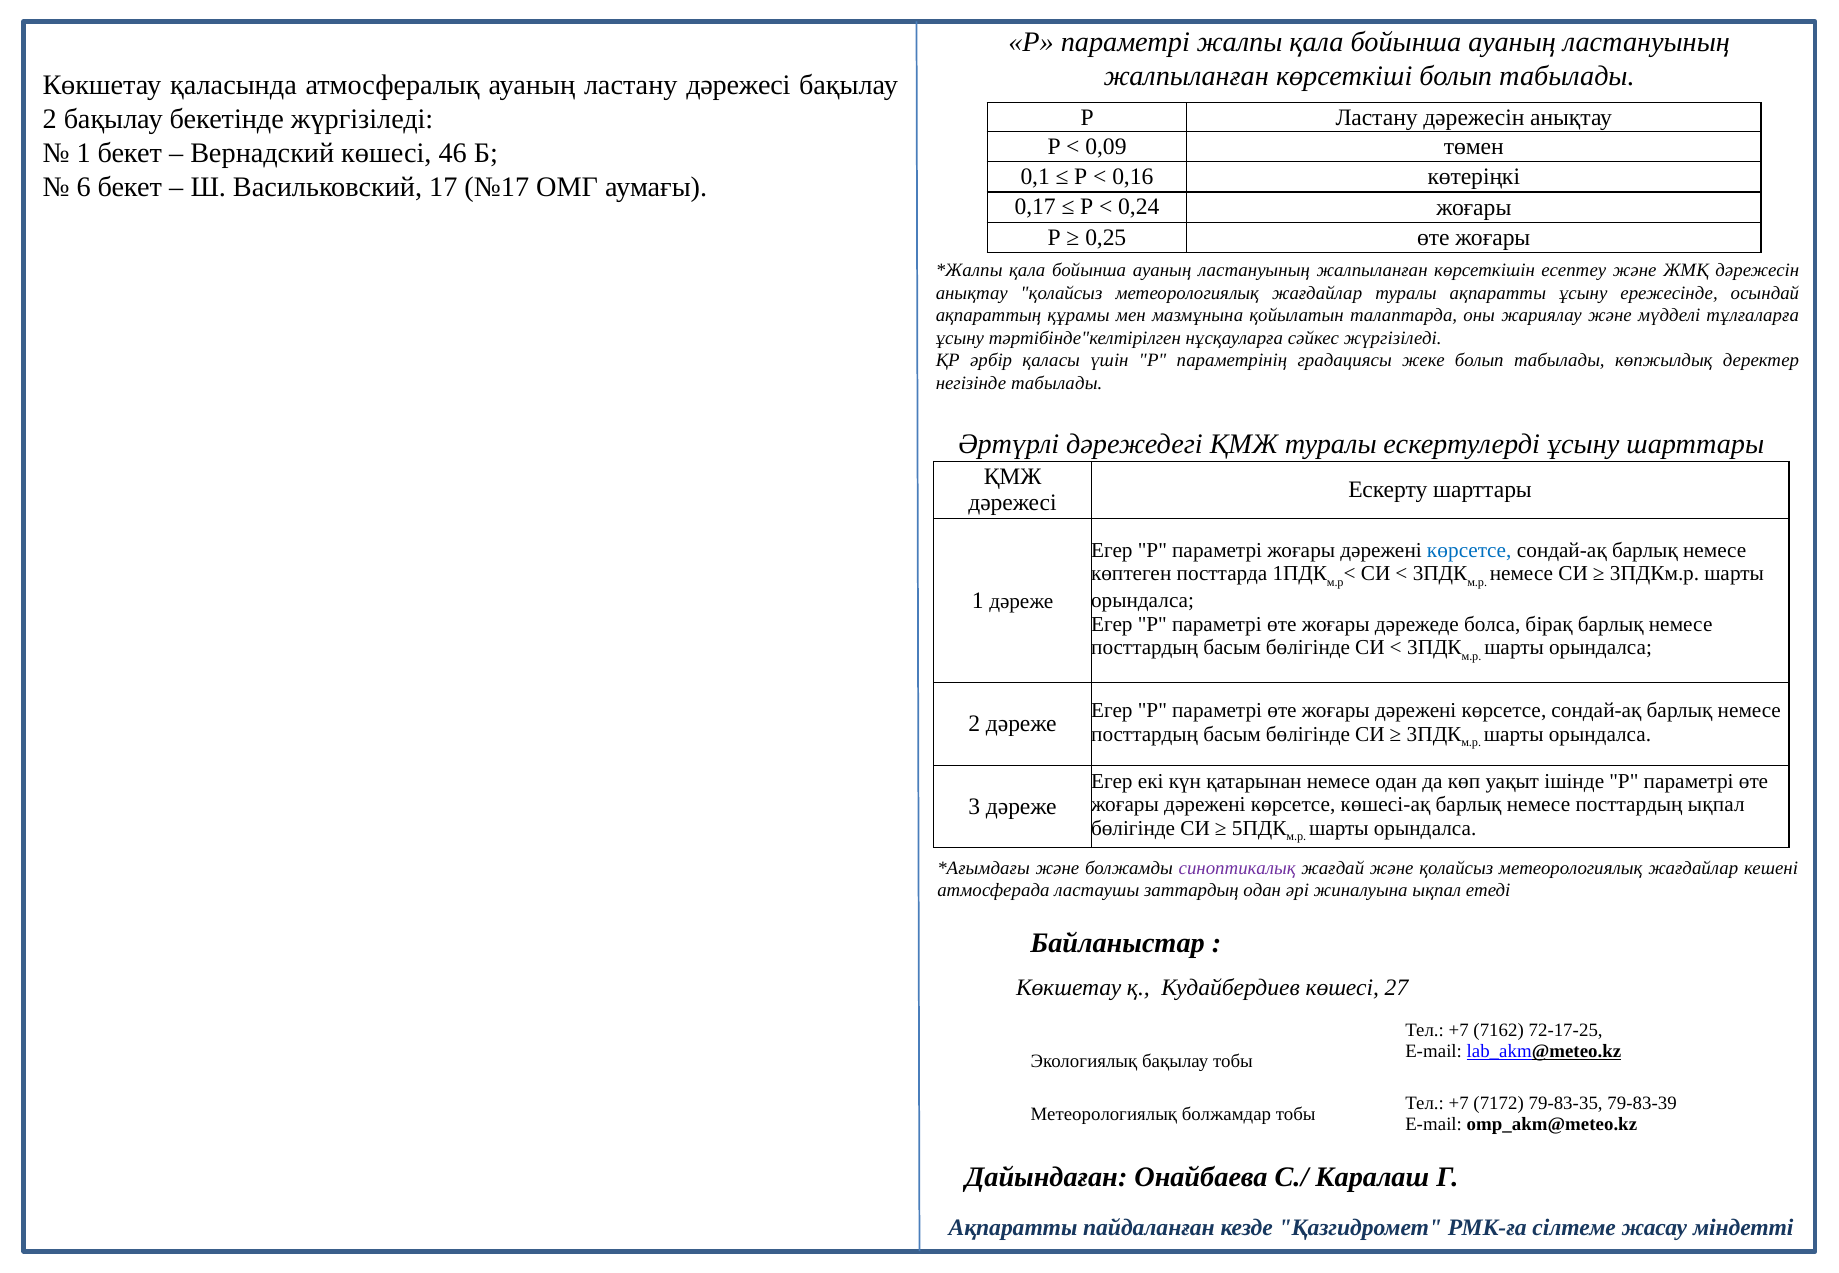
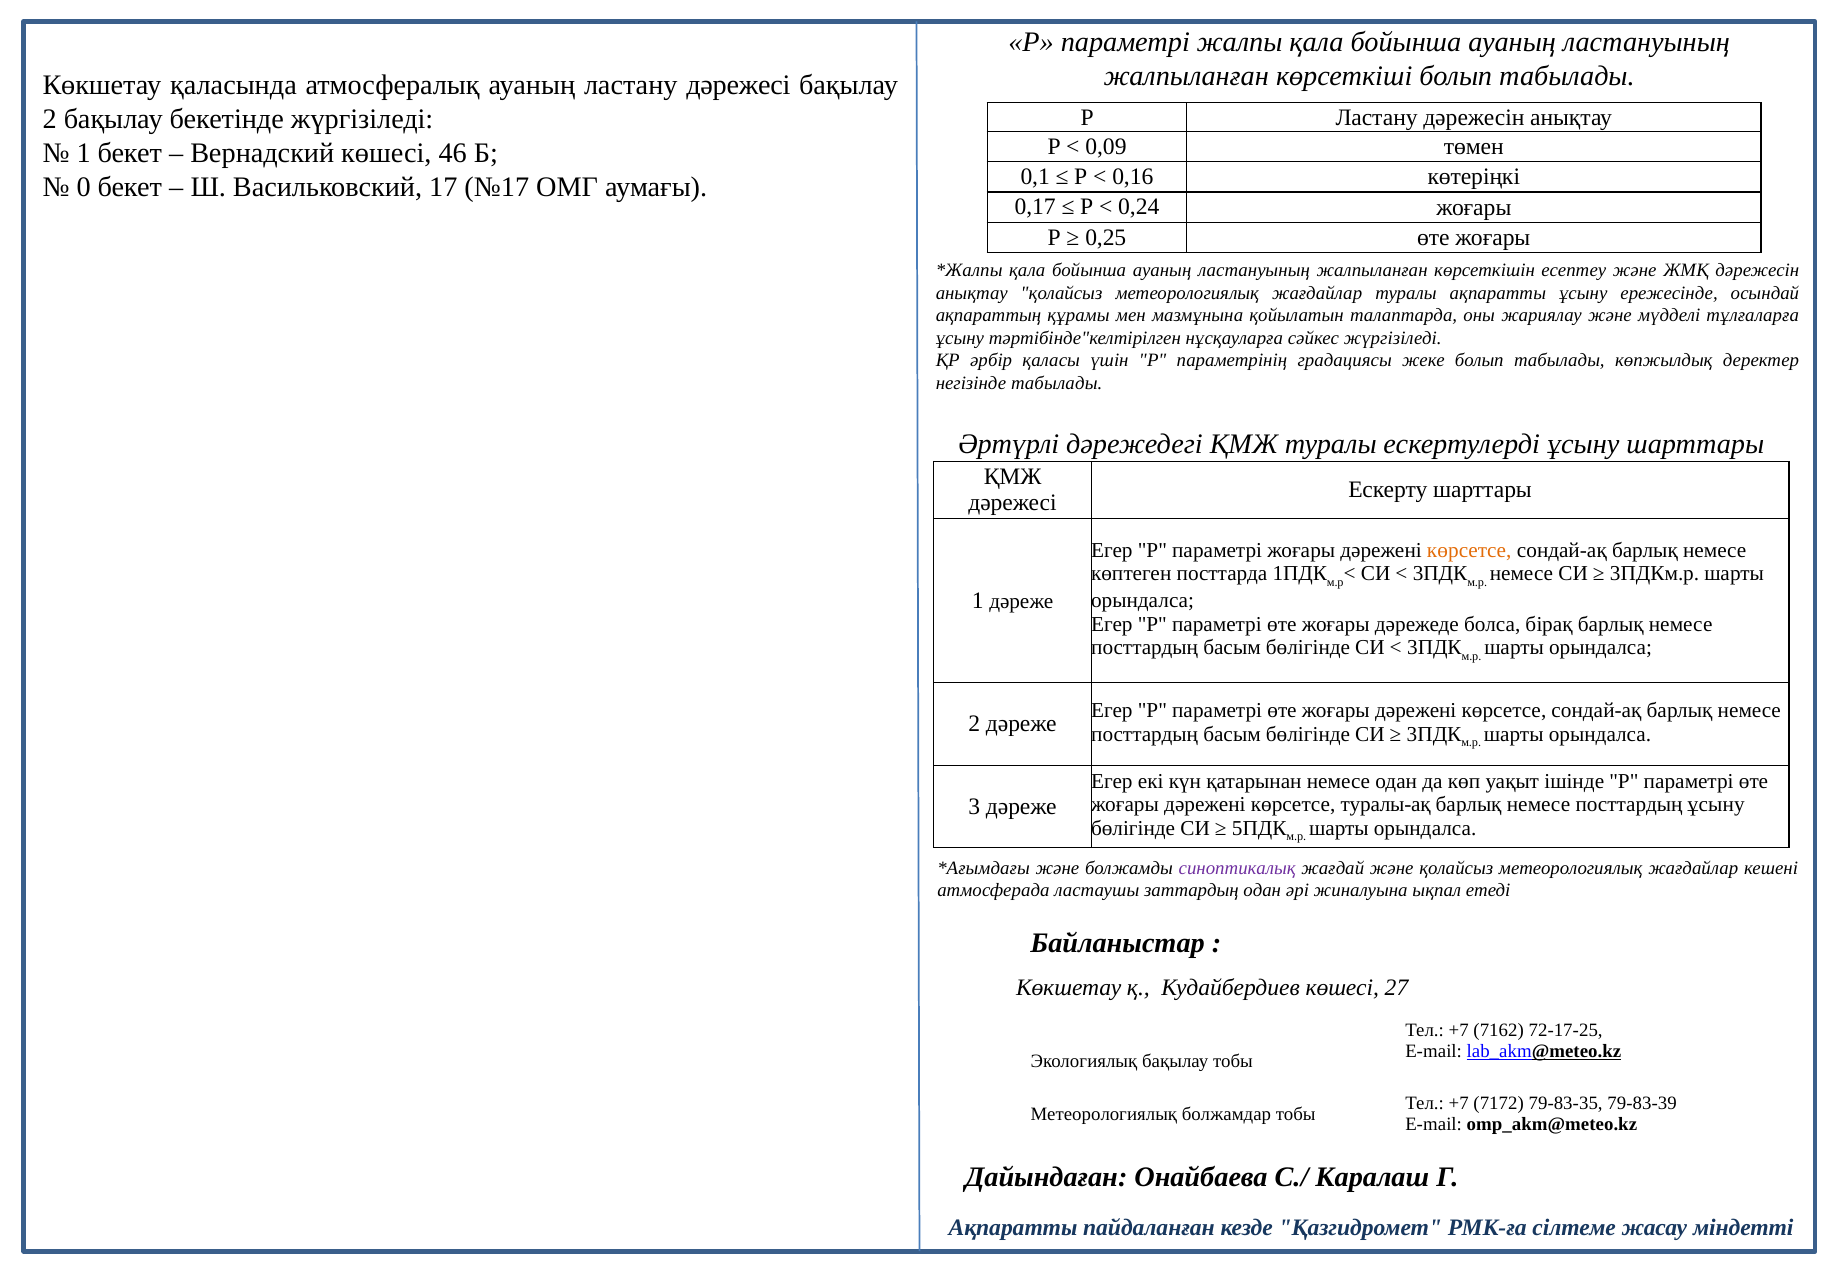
6: 6 -> 0 (84, 187)
көрсетсе colour: blue -> orange (1469, 550)
көшесі-ақ: көшесі-ақ -> туралы-ақ (1386, 805)
посттардың ықпал: ықпал -> ұсыну (1716, 805)
